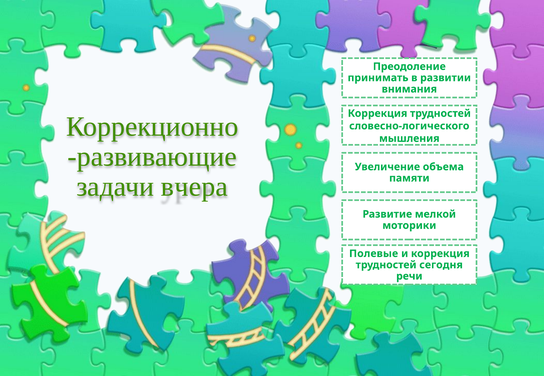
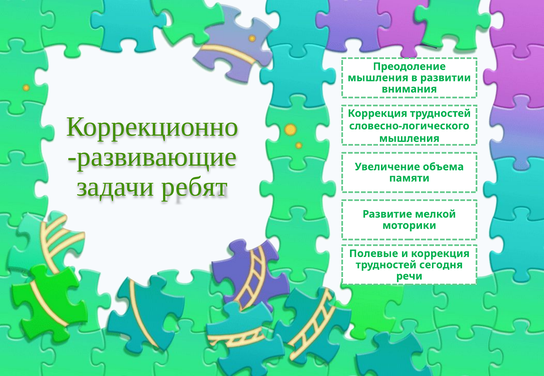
принимать: принимать -> мышления (378, 78)
вчера: вчера -> ребят (194, 187)
